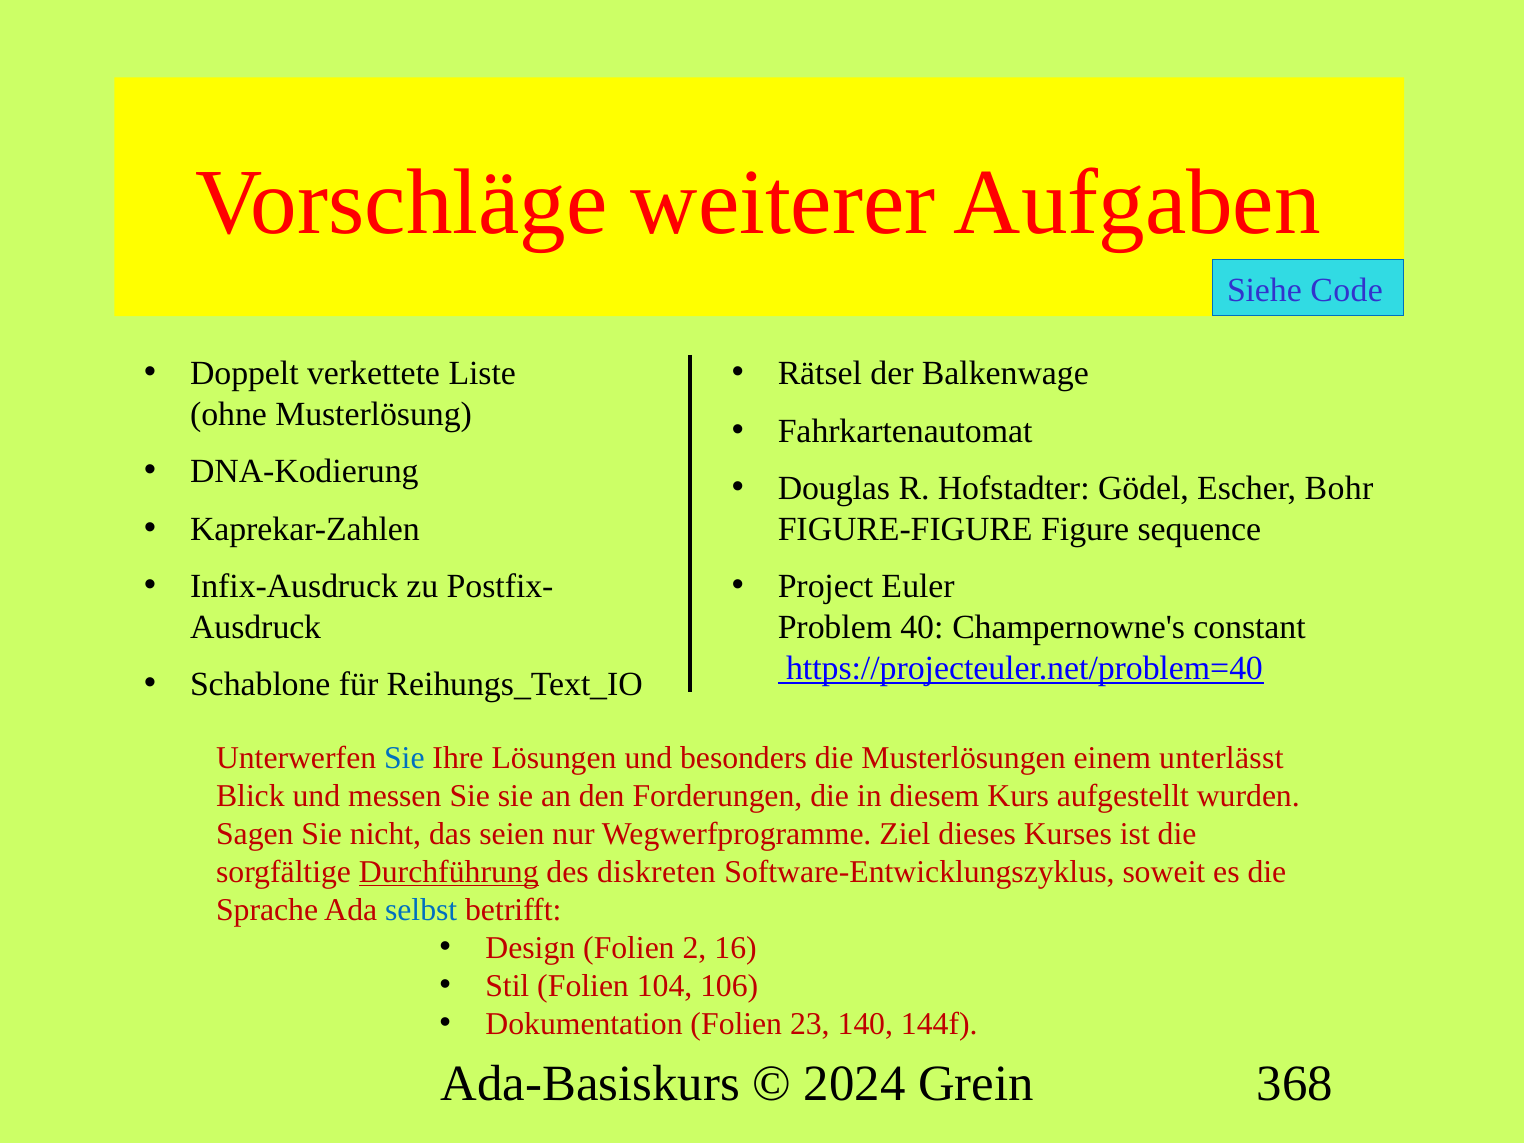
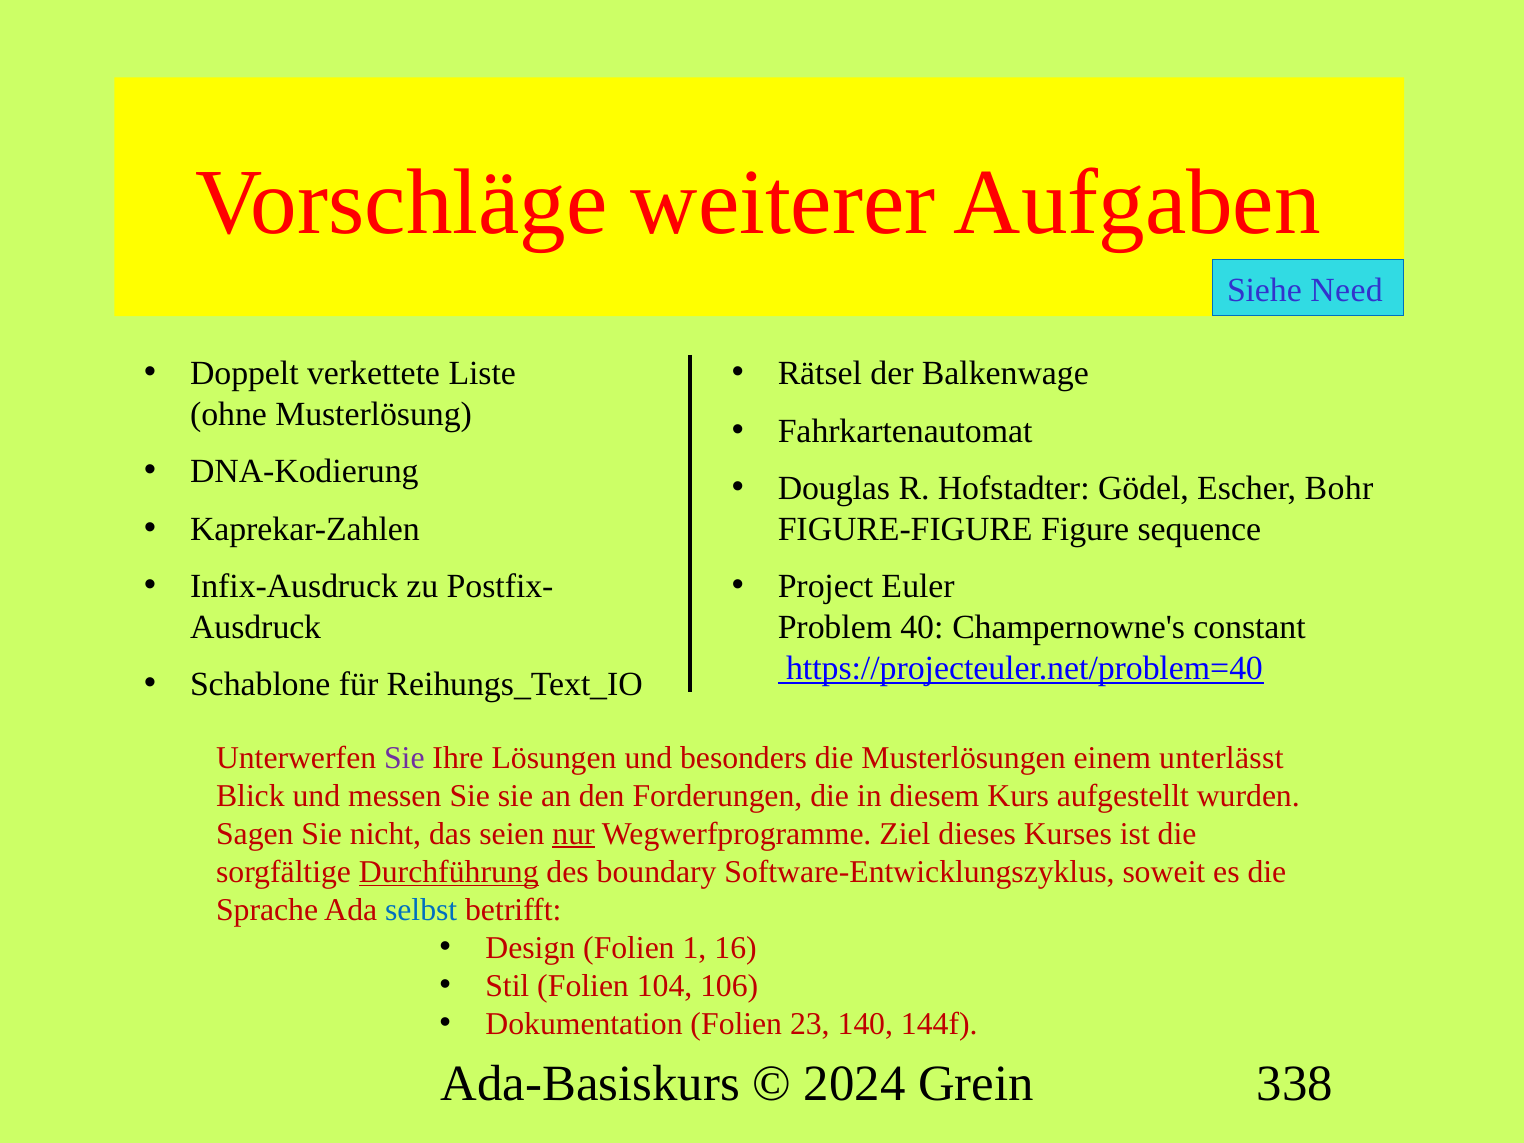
Code: Code -> Need (1347, 290)
Sie colour: blue -> purple (404, 758)
nur underline: none -> present (574, 834)
diskreten: diskreten -> boundary (657, 872)
2: 2 -> 1 (694, 948)
368: 368 -> 338 (1295, 1083)
